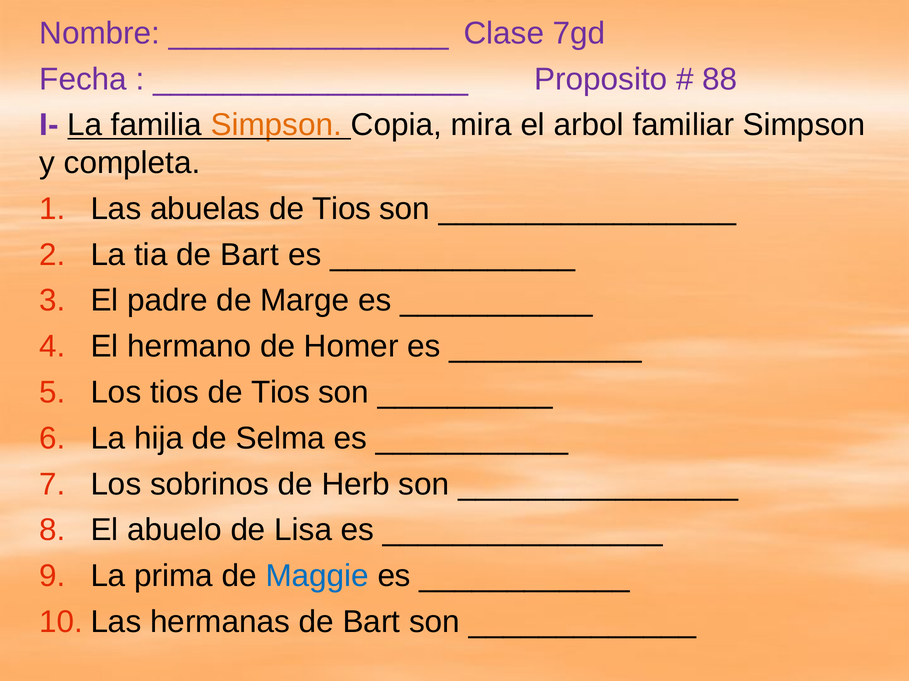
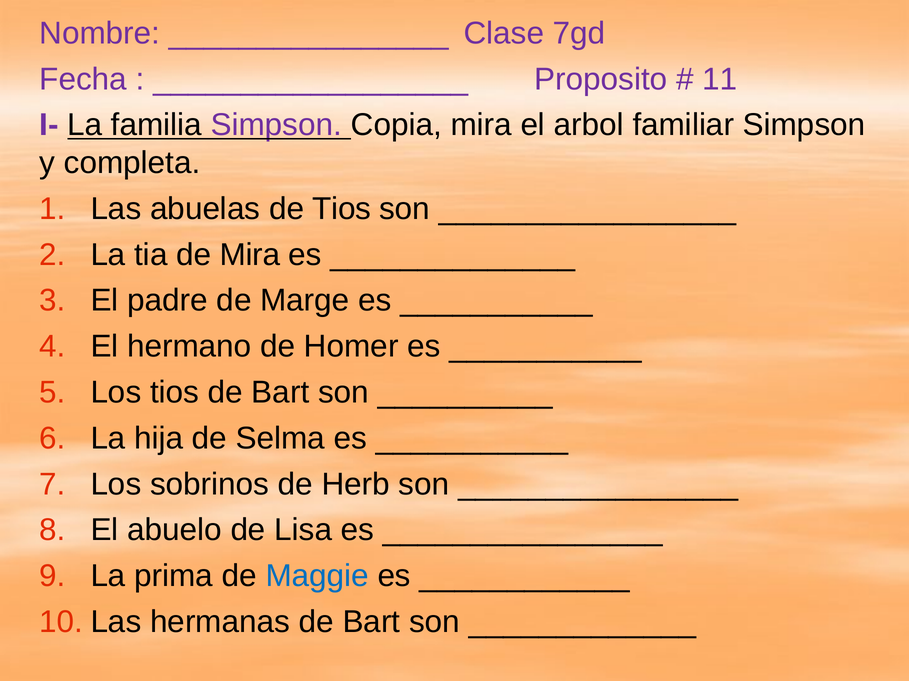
88: 88 -> 11 (720, 79)
Simpson colour: orange -> purple (276, 125)
tia de Bart: Bart -> Mira (250, 255)
tios de Tios: Tios -> Bart (280, 393)
